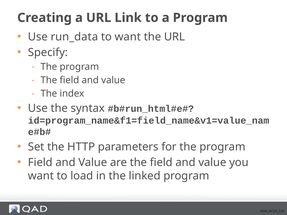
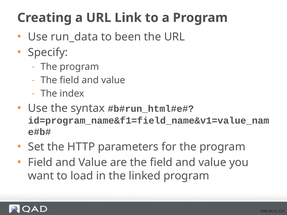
to want: want -> been (128, 37)
